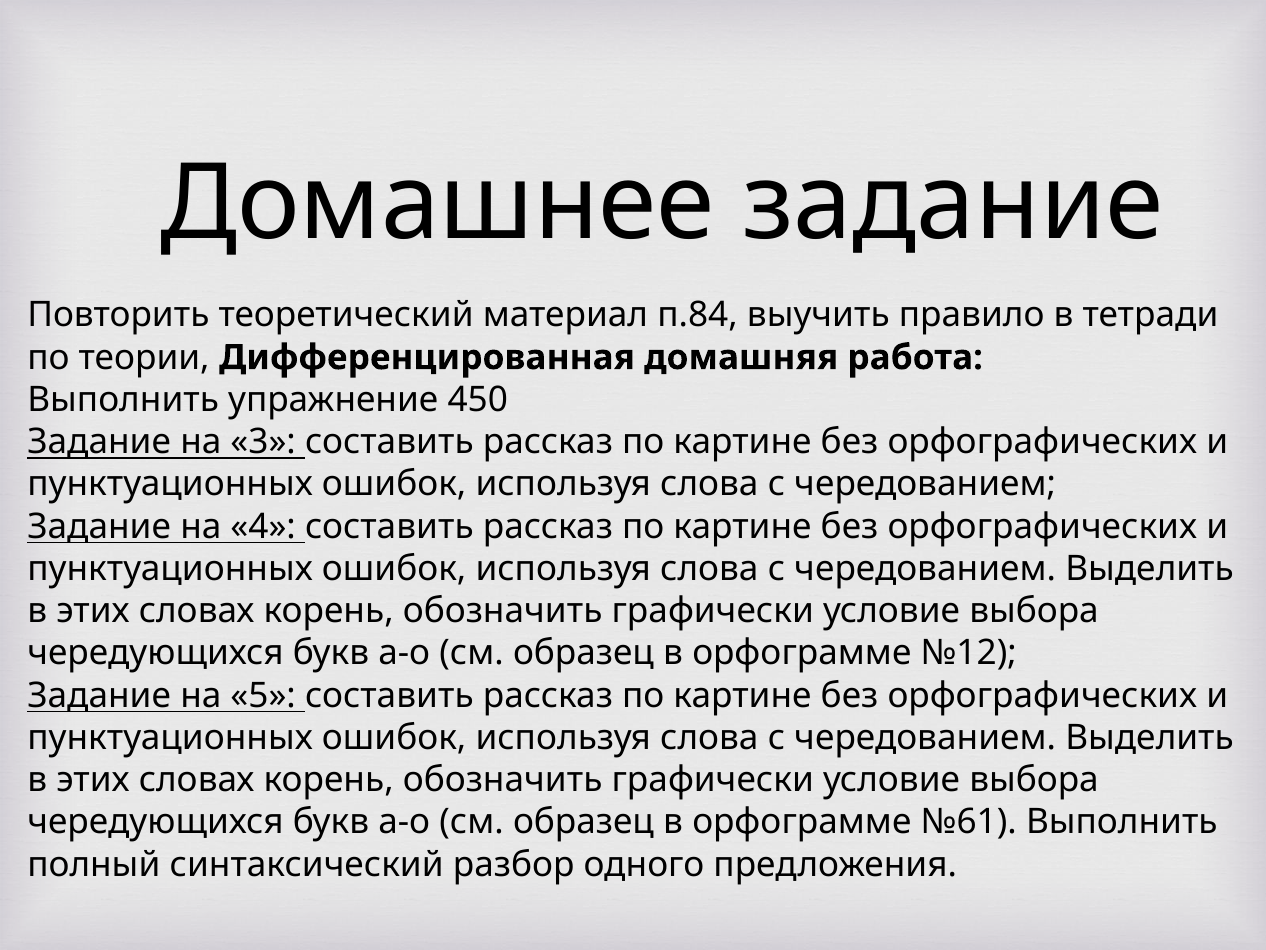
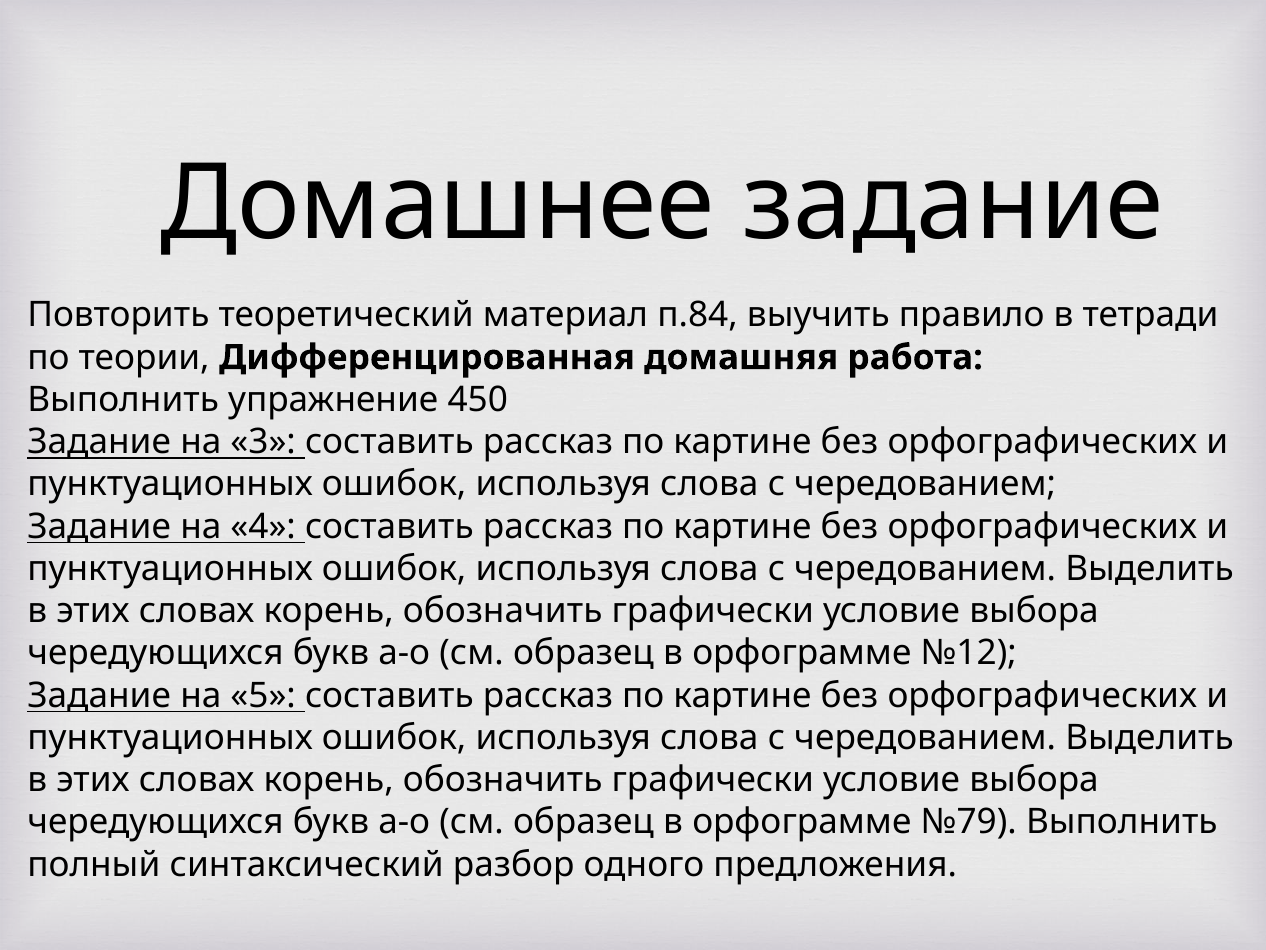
№61: №61 -> №79 (969, 822)
